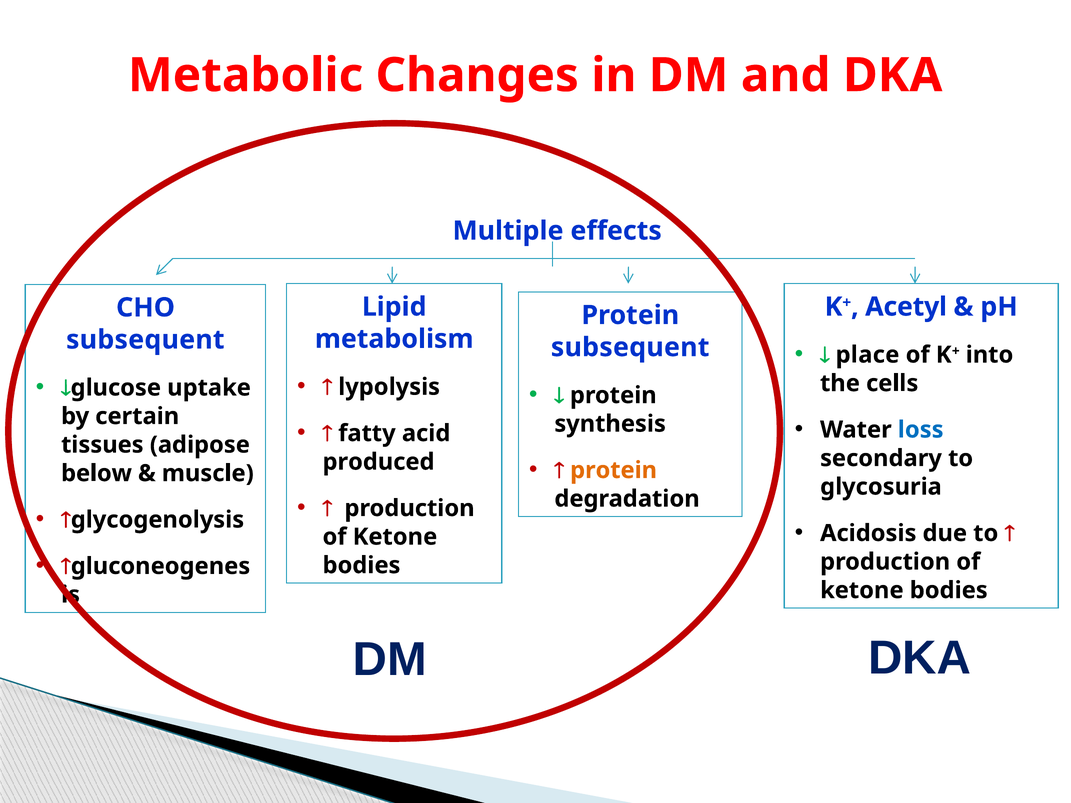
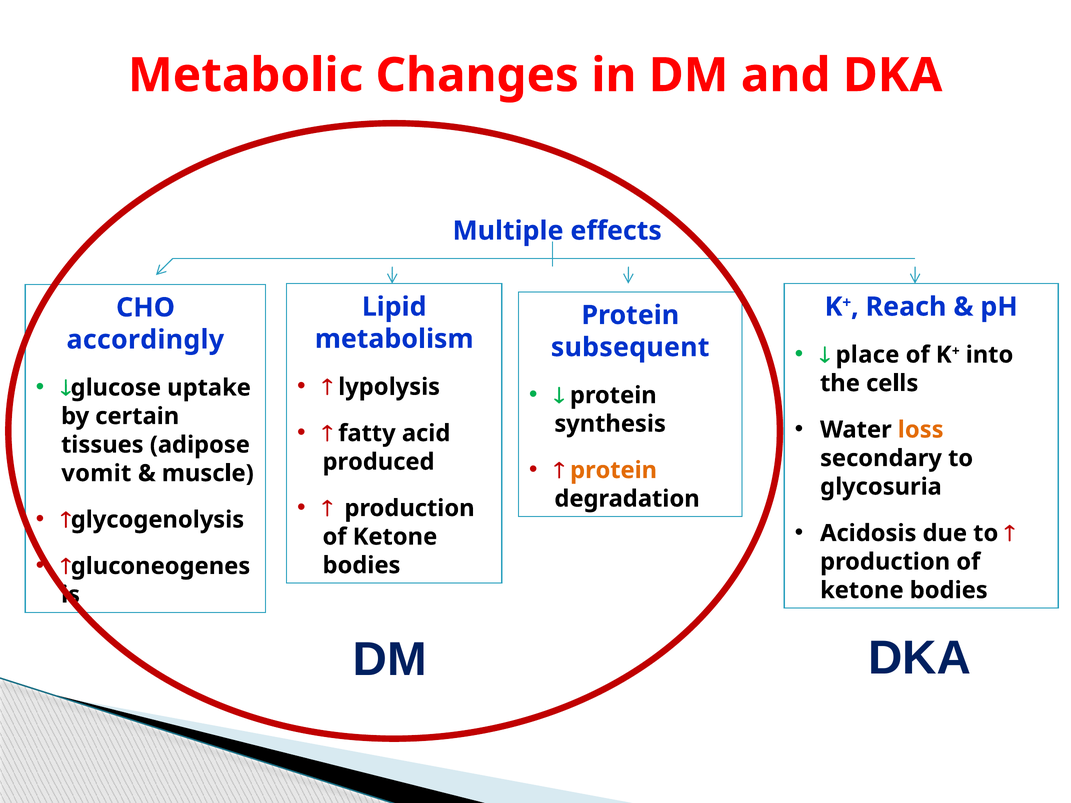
Acetyl: Acetyl -> Reach (906, 307)
subsequent: subsequent -> accordingly (145, 340)
loss colour: blue -> orange (921, 430)
below: below -> vomit (96, 473)
